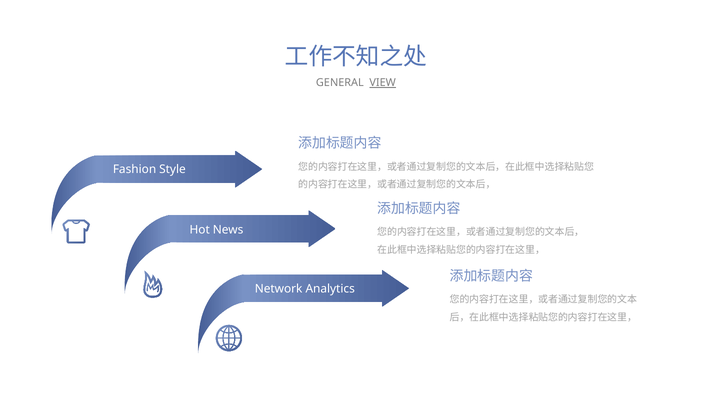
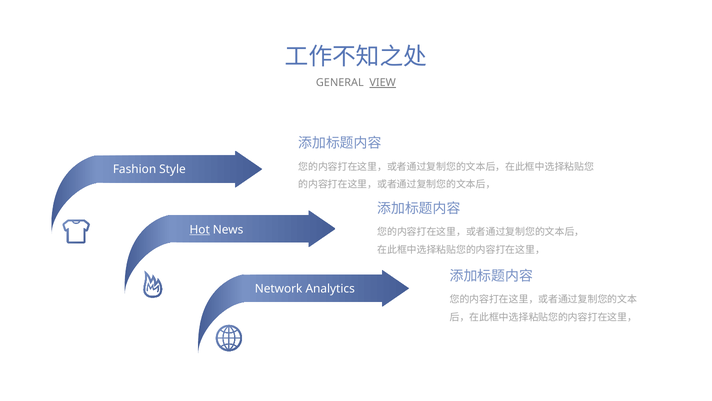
Hot underline: none -> present (200, 229)
